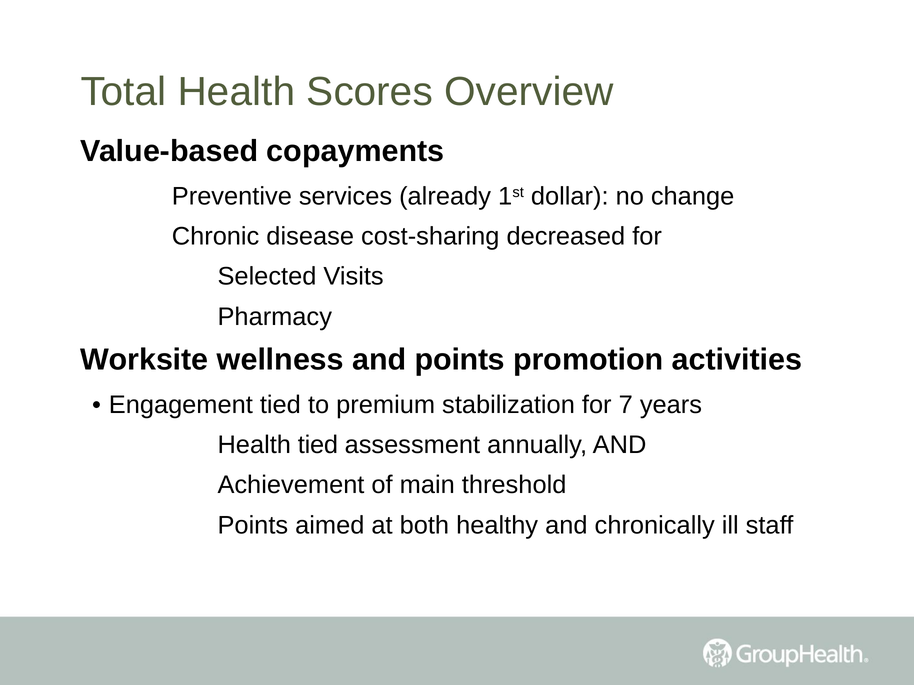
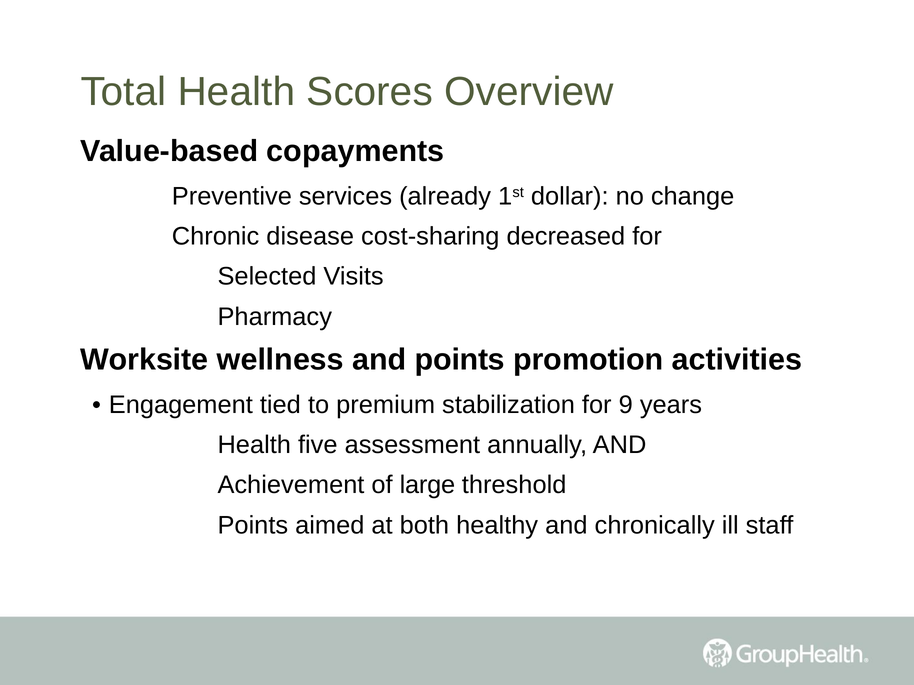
7: 7 -> 9 (626, 405)
Health tied: tied -> five (318, 445)
main: main -> large (427, 485)
